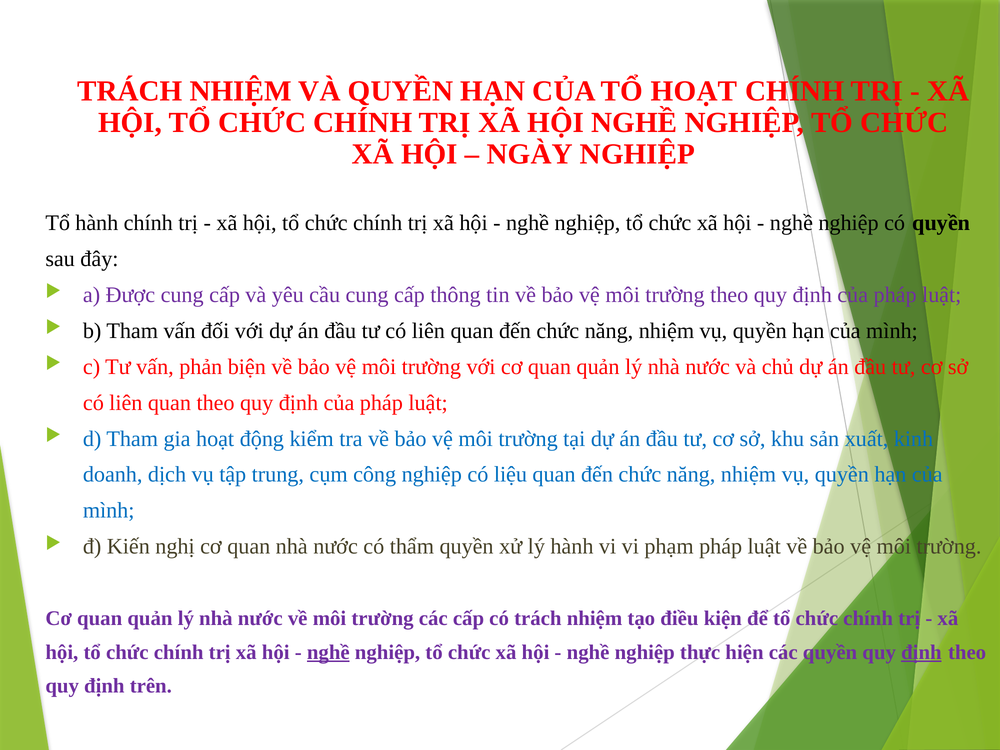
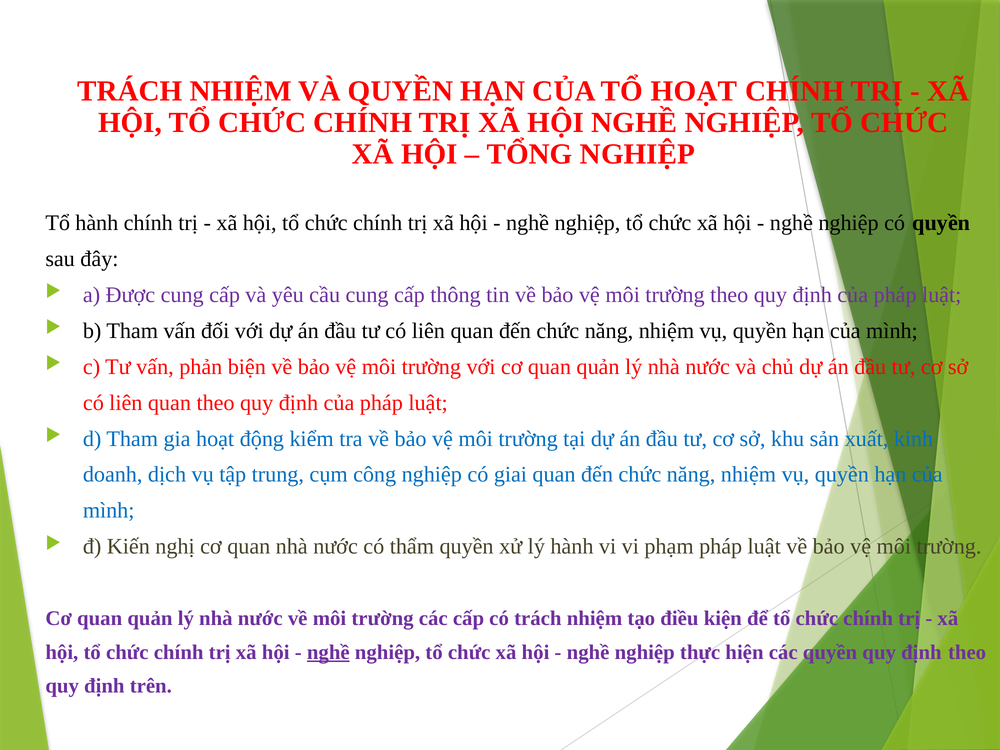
NGÀY: NGÀY -> TỔNG (530, 154)
liệu: liệu -> giai (510, 475)
định underline: present -> none (921, 652)
